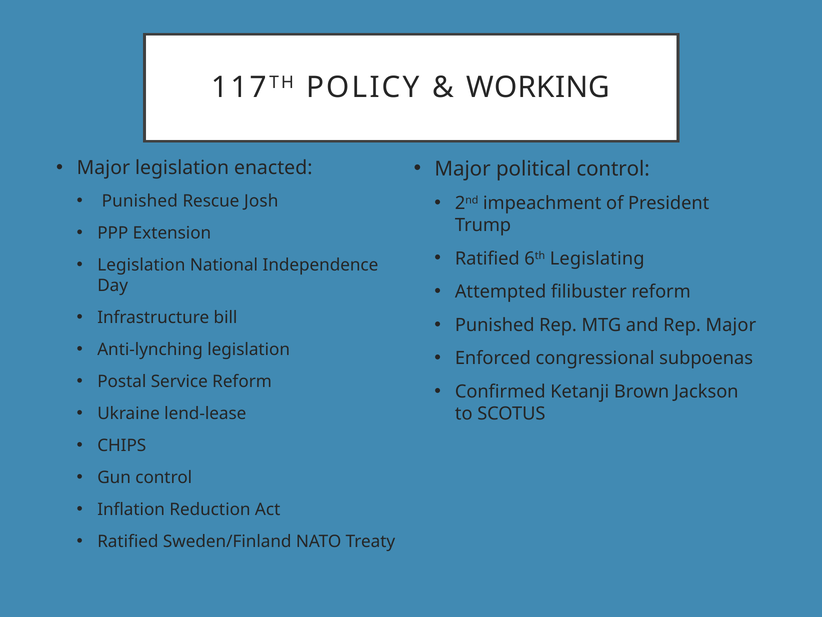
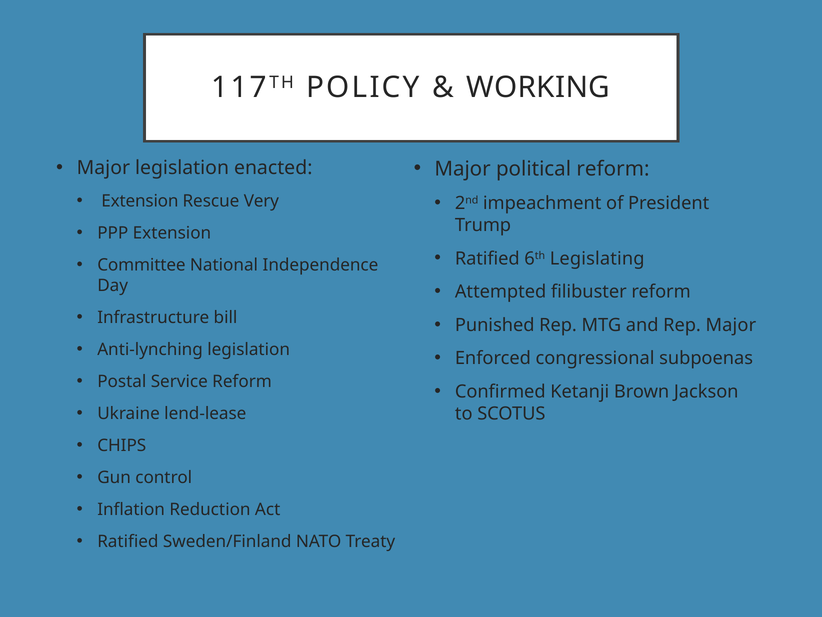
political control: control -> reform (613, 169)
Punished: Punished -> Extension (140, 201)
Josh: Josh -> Very (261, 201)
Legislation: Legislation -> Committee (141, 265)
